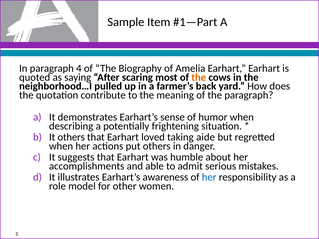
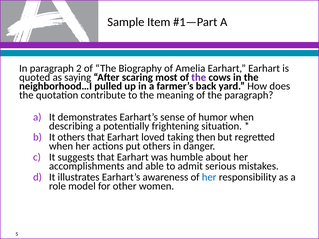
4: 4 -> 2 (79, 68)
the colour: orange -> purple (199, 77)
aide: aide -> then (206, 137)
